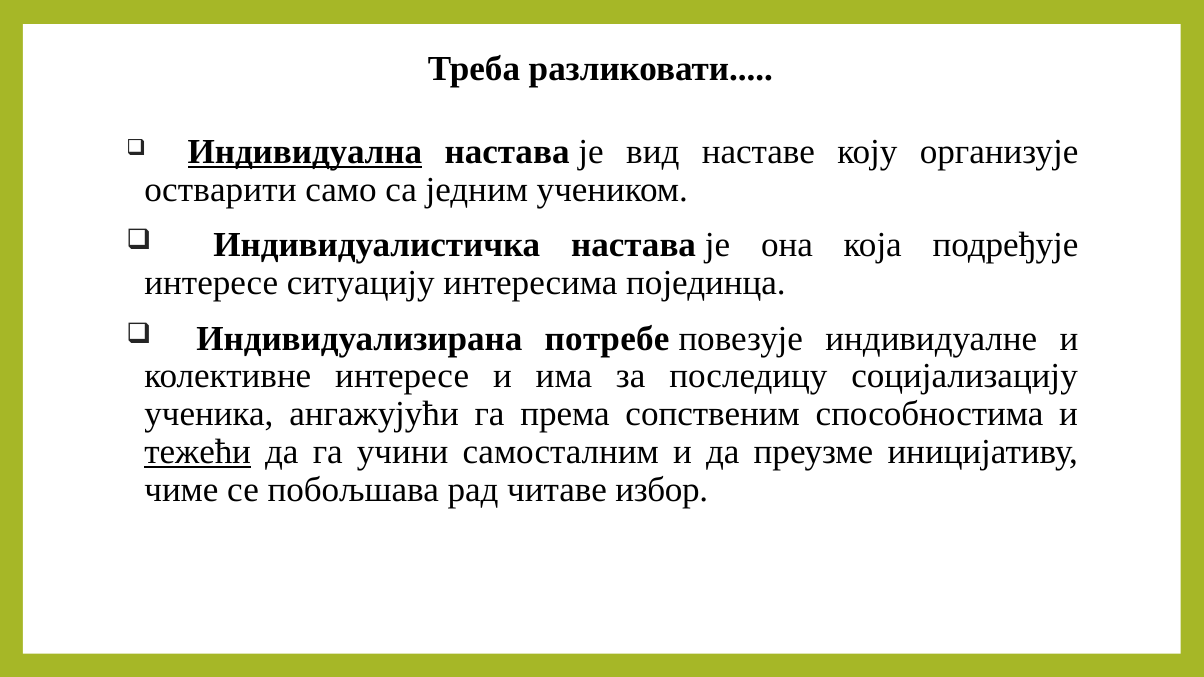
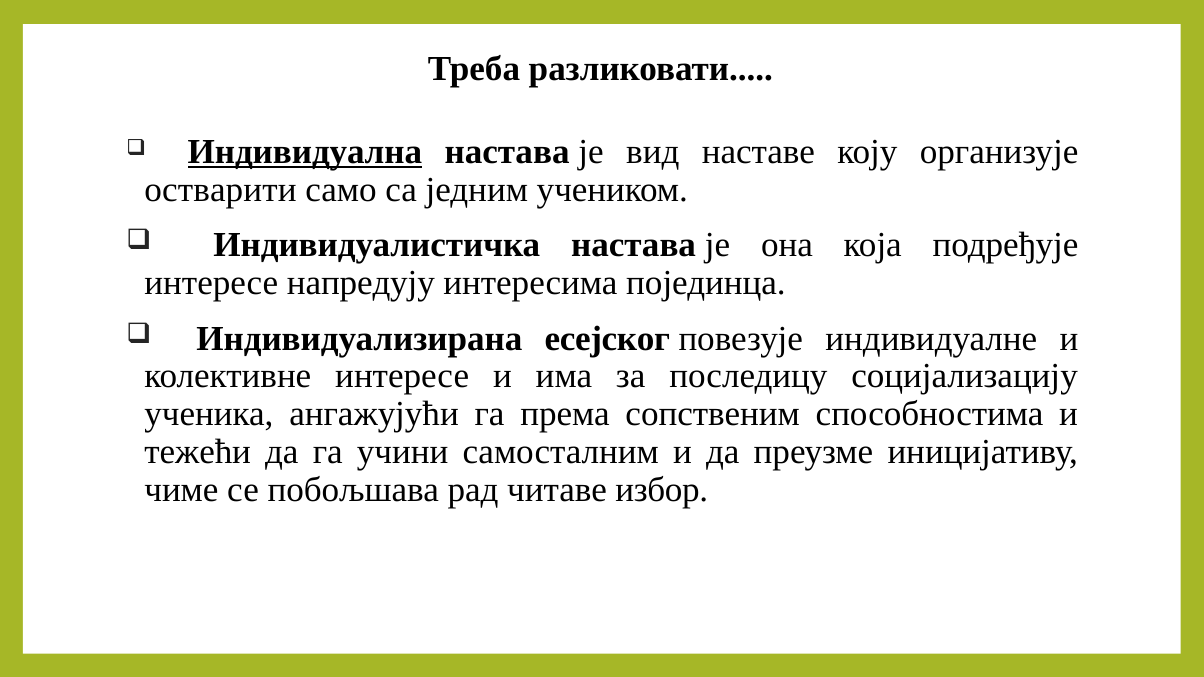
ситуацију: ситуацију -> напредују (361, 283)
потребе: потребе -> есејског (607, 339)
тежећи underline: present -> none (198, 452)
